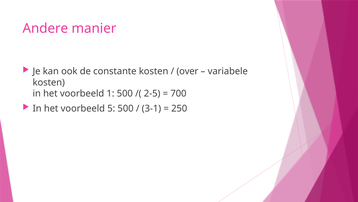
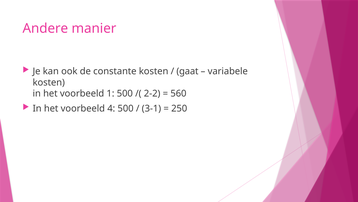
over: over -> gaat (187, 71)
2-5: 2-5 -> 2-2 (152, 93)
700: 700 -> 560 (178, 93)
5: 5 -> 4 (111, 108)
